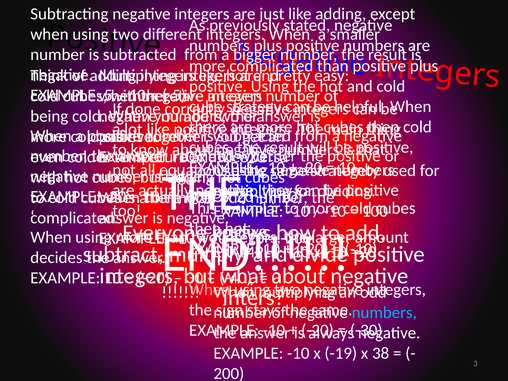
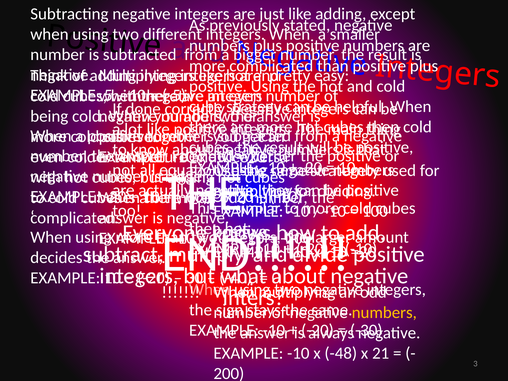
numbers colour: light blue -> yellow (384, 313)
-19: -19 -> -48 (341, 353)
38: 38 -> 21 (381, 353)
